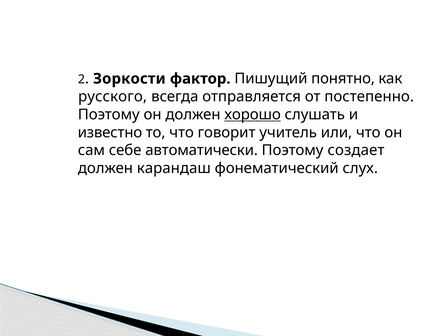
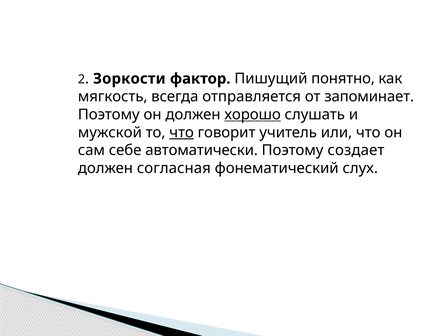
русского: русского -> мягкость (113, 97)
постепенно: постепенно -> запоминает (369, 97)
известно: известно -> мужской (110, 132)
что underline: none -> present (182, 132)
карандаш: карандаш -> согласная (174, 168)
